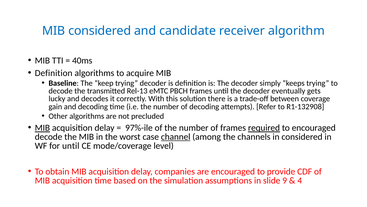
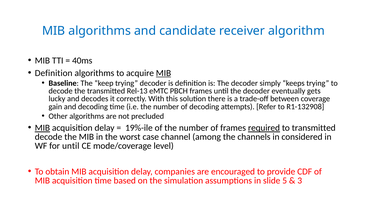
MIB considered: considered -> algorithms (100, 31)
MIB underline: none -> present (163, 73)
97%-ile: 97%-ile -> 19%-ile (139, 128)
to encouraged: encouraged -> transmitted (314, 128)
channel underline: present -> none (176, 136)
9: 9 -> 5 (285, 180)
4: 4 -> 3 (300, 180)
